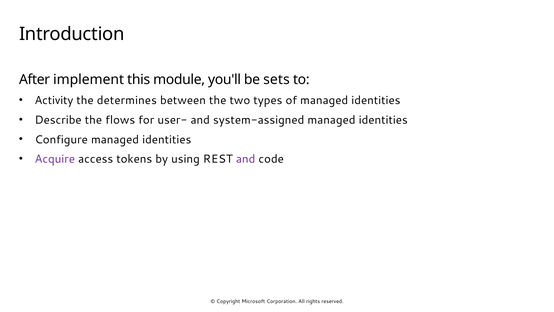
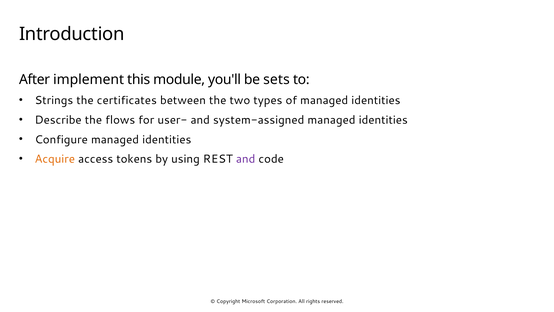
Activity: Activity -> Strings (54, 100)
determines: determines -> certificates (127, 100)
Acquire colour: purple -> orange (55, 159)
